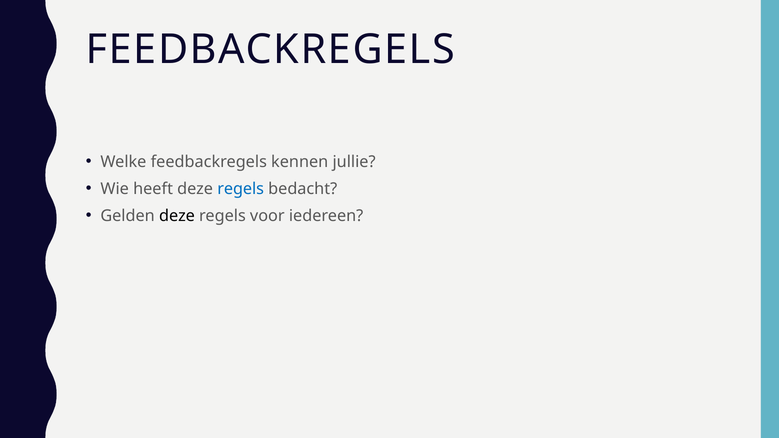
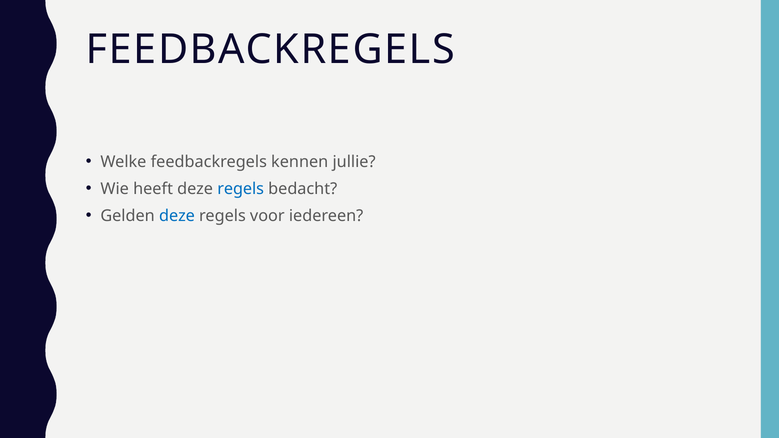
deze colour: black -> blue (177, 216)
